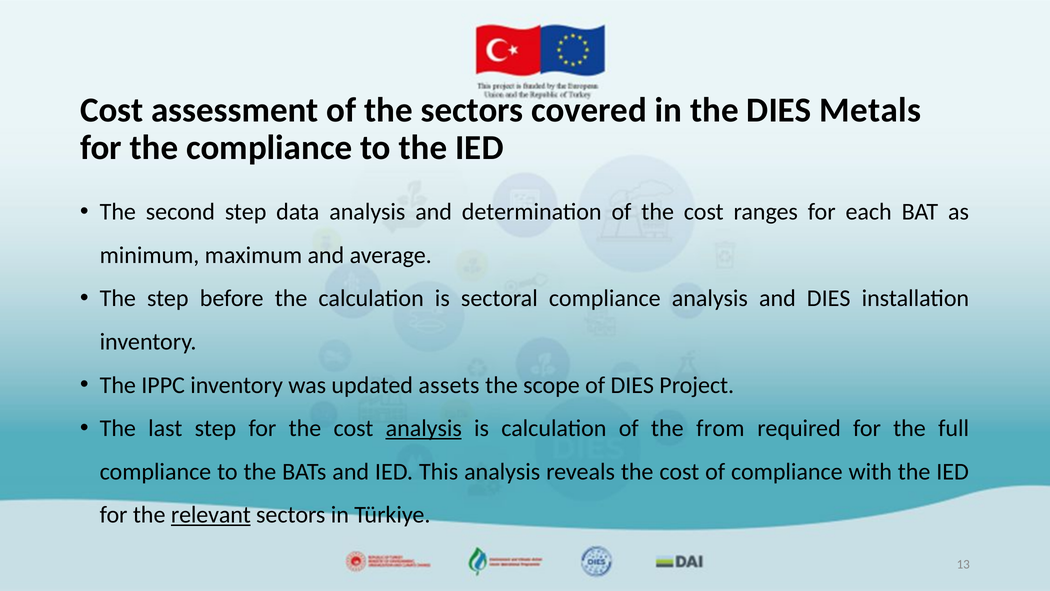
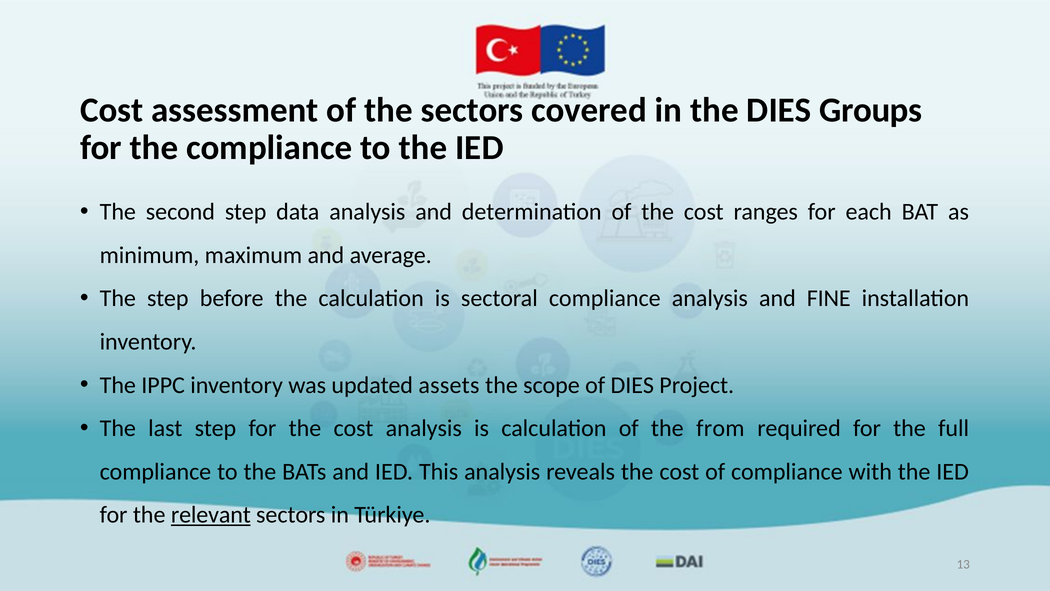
Metals: Metals -> Groups (871, 110)
and DIES: DIES -> FINE (829, 298)
analysis underline: present -> none (424, 428)
